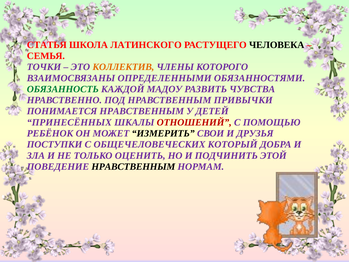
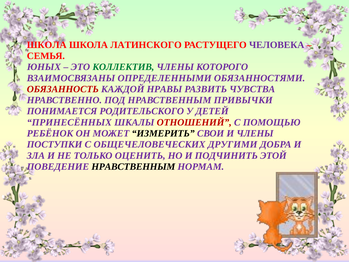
СТАТЬЯ: СТАТЬЯ -> ШКОЛА (47, 45)
ЧЕЛОВЕКА colour: black -> purple (277, 45)
ТОЧКИ: ТОЧКИ -> ЮНЫХ (44, 67)
КОЛЛЕКТИВ colour: orange -> green (123, 67)
ОБЯЗАННОСТЬ colour: green -> red (63, 89)
МАДОУ: МАДОУ -> НРАВЫ (164, 89)
ПОНИМАЕТСЯ НРАВСТВЕННЫМ: НРАВСТВЕННЫМ -> РОДИТЕЛЬСКОГО (142, 111)
И ДРУЗЬЯ: ДРУЗЬЯ -> ЧЛЕНЫ (255, 133)
КОТОРЫЙ: КОТОРЫЙ -> ДРУГИМИ (233, 144)
